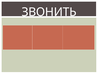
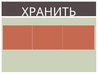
ЗВОНИТЬ: ЗВОНИТЬ -> ХРАНИТЬ (49, 12)
